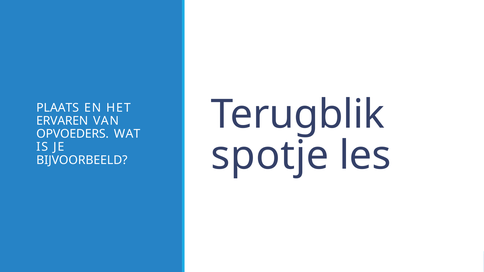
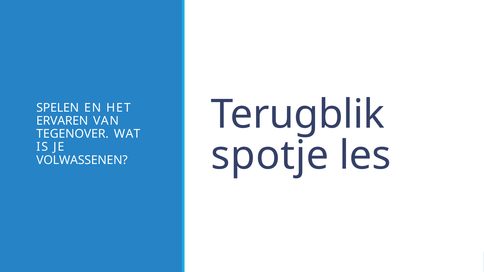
PLAATS: PLAATS -> SPELEN (58, 108)
OPVOEDERS: OPVOEDERS -> TEGENOVER (73, 134)
BIJVOORBEELD: BIJVOORBEELD -> VOLWASSENEN (82, 160)
